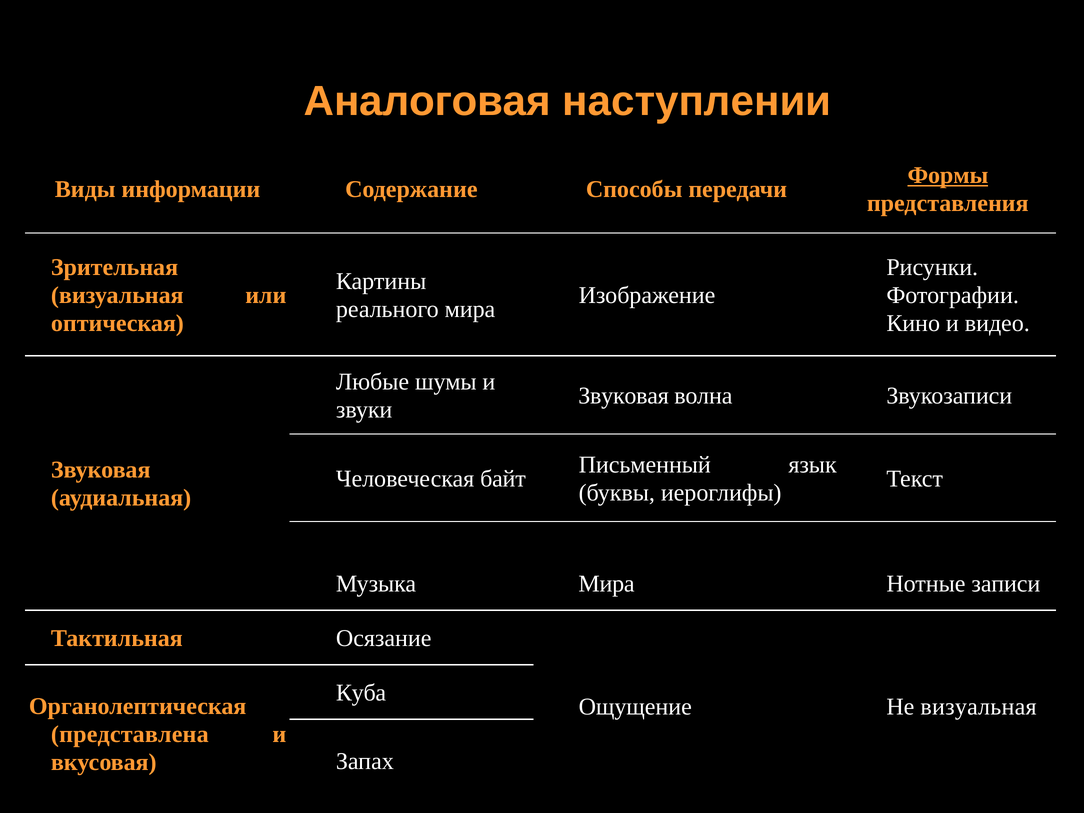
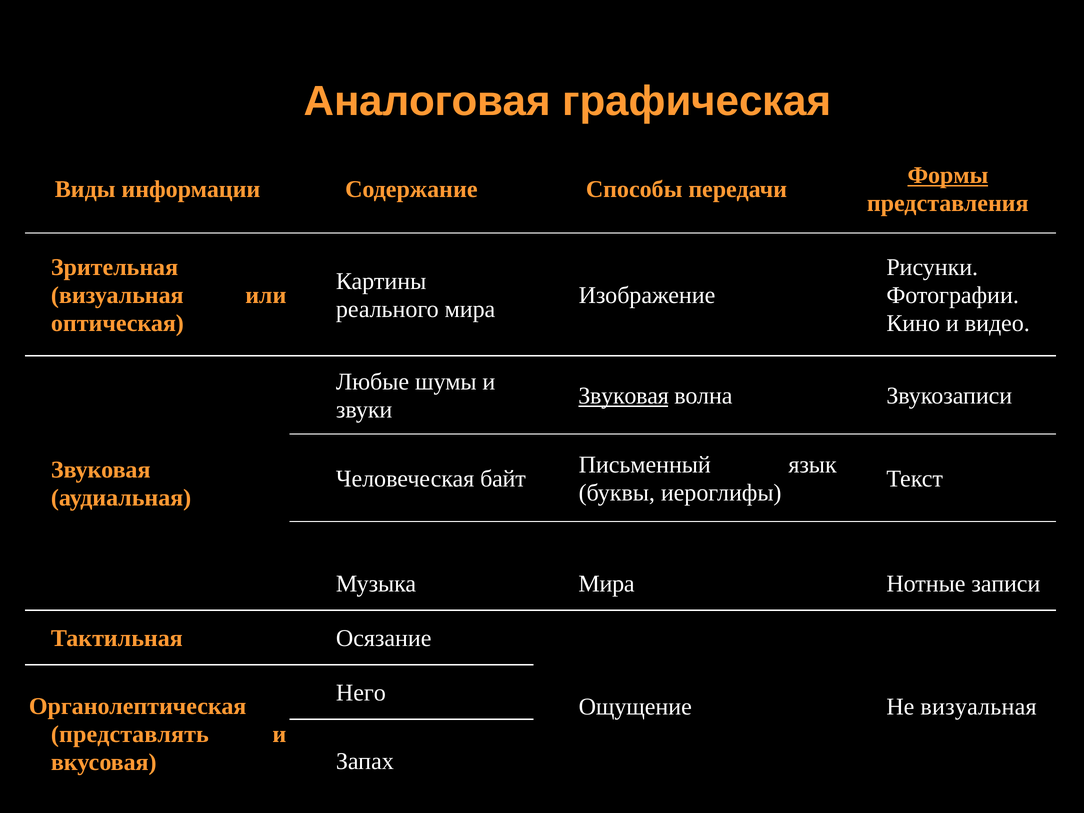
наступлении: наступлении -> графическая (697, 102)
Звуковая underline: none -> present (624, 396)
Куба: Куба -> Него (361, 693)
представлена: представлена -> представлять (130, 734)
